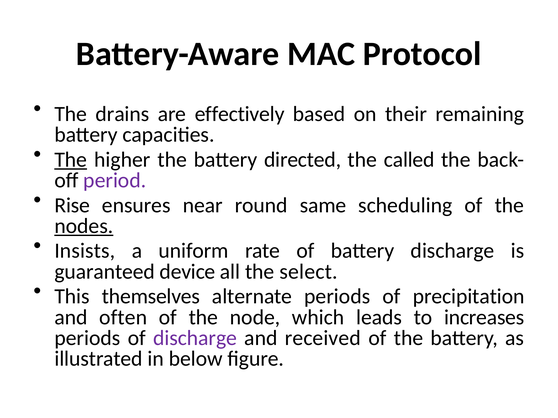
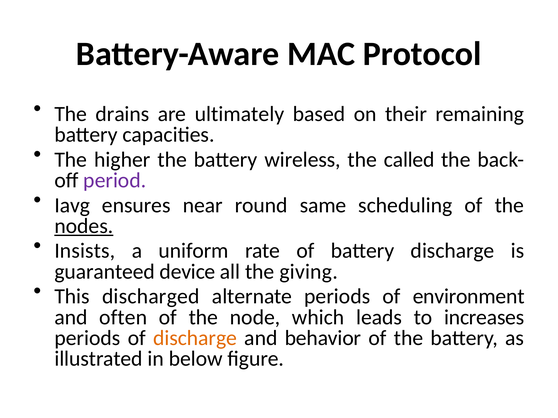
effectively: effectively -> ultimately (239, 114)
The underline: present -> none (71, 160)
directed: directed -> wireless (303, 160)
Rise: Rise -> Iavg (72, 205)
select: select -> giving (309, 272)
themselves: themselves -> discharged (151, 297)
precipitation: precipitation -> environment (469, 297)
discharge colour: purple -> orange (195, 338)
received: received -> behavior (323, 338)
